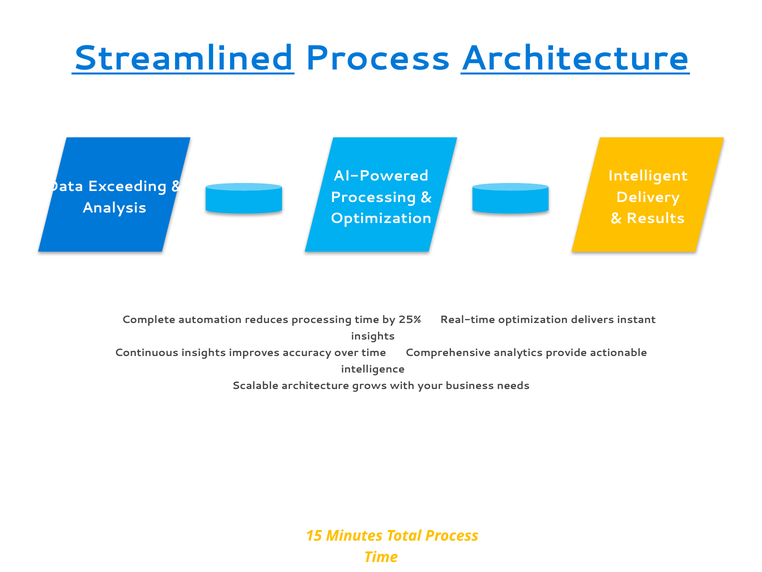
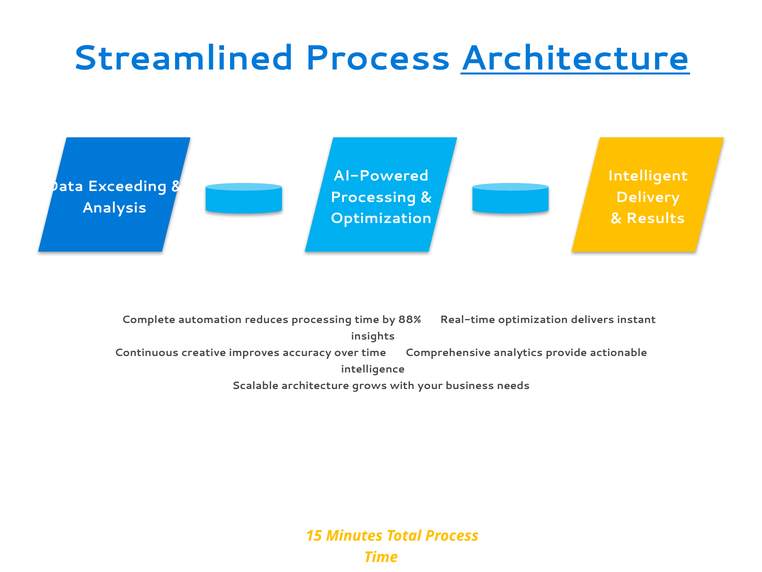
Streamlined underline: present -> none (183, 58)
25%: 25% -> 88% (410, 319)
Continuous insights: insights -> creative (204, 353)
